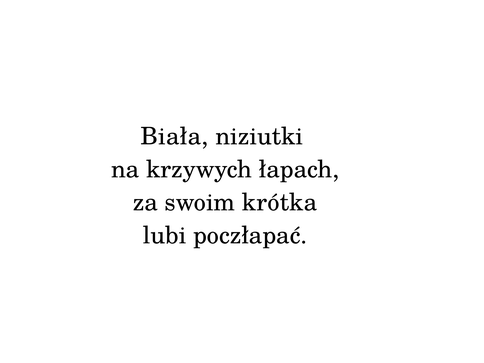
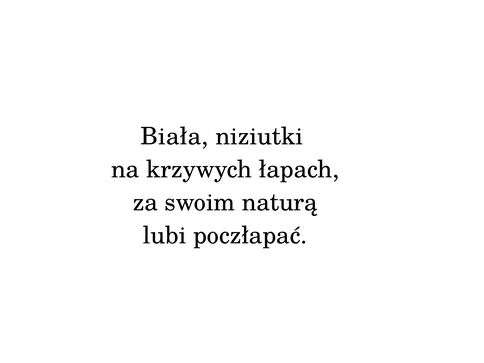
krótka: krótka -> naturą (280, 203)
